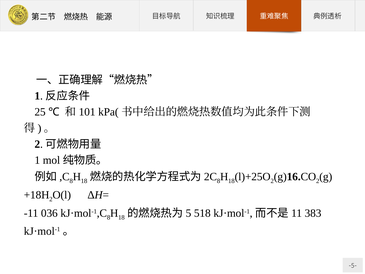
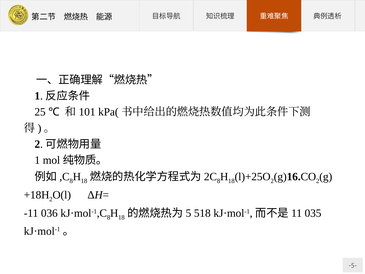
383: 383 -> 035 (313, 213)
